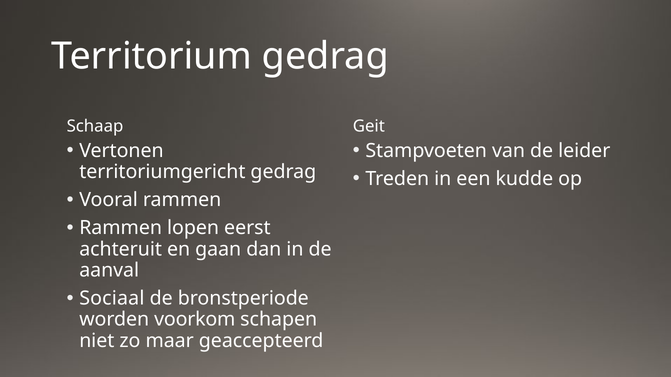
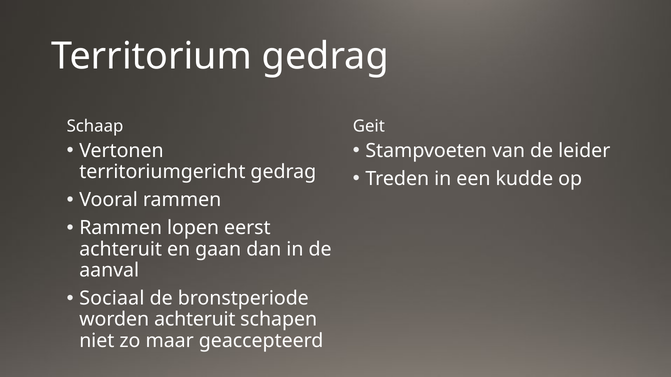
worden voorkom: voorkom -> achteruit (195, 320)
